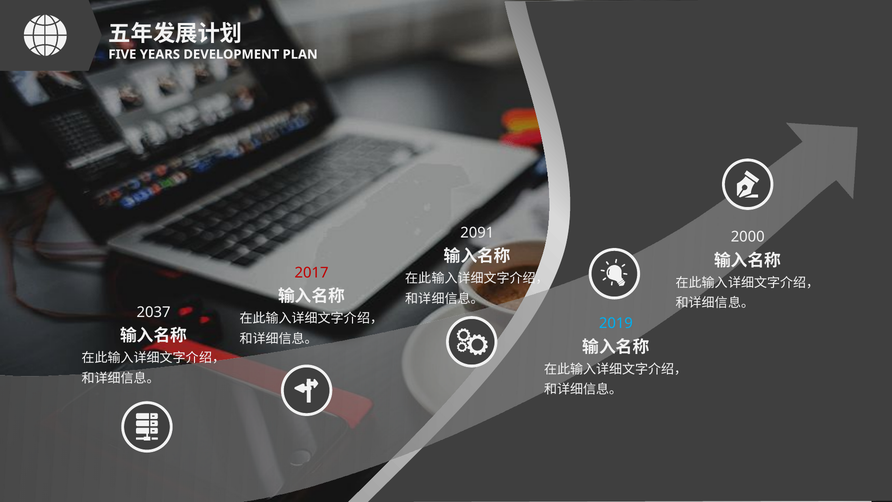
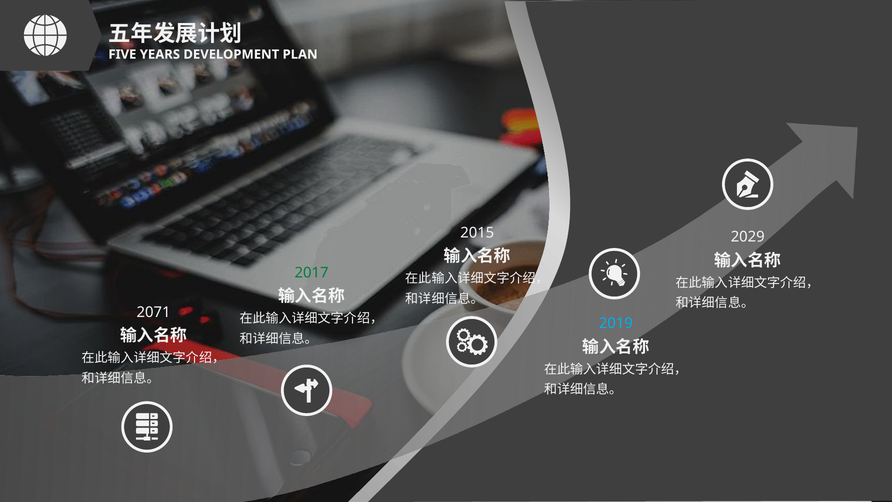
2091: 2091 -> 2015 (477, 233)
2000: 2000 -> 2029 (748, 237)
2017 colour: red -> green (312, 272)
2037: 2037 -> 2071 (154, 312)
